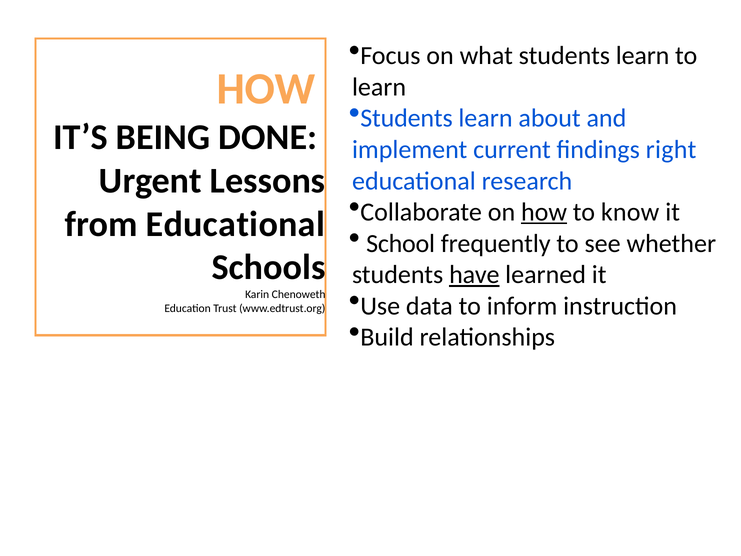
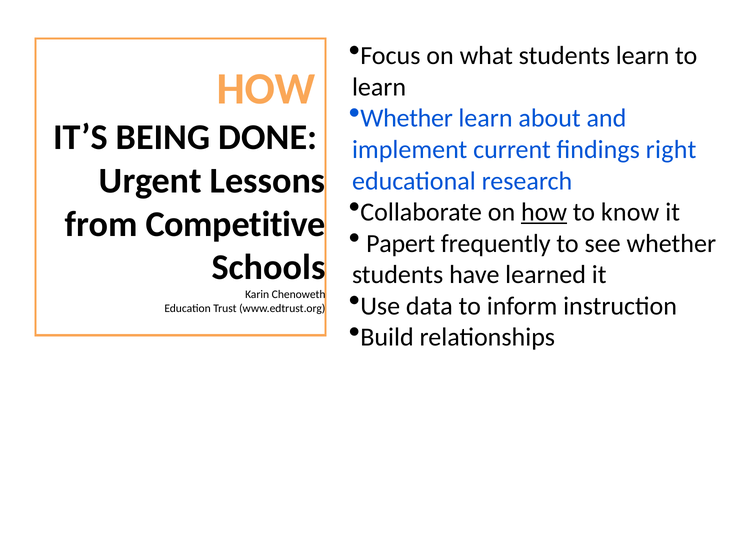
Students: Students -> Whether (407, 118)
from Educational: Educational -> Competitive (236, 224)
School: School -> Papert (401, 243)
have underline: present -> none (474, 275)
